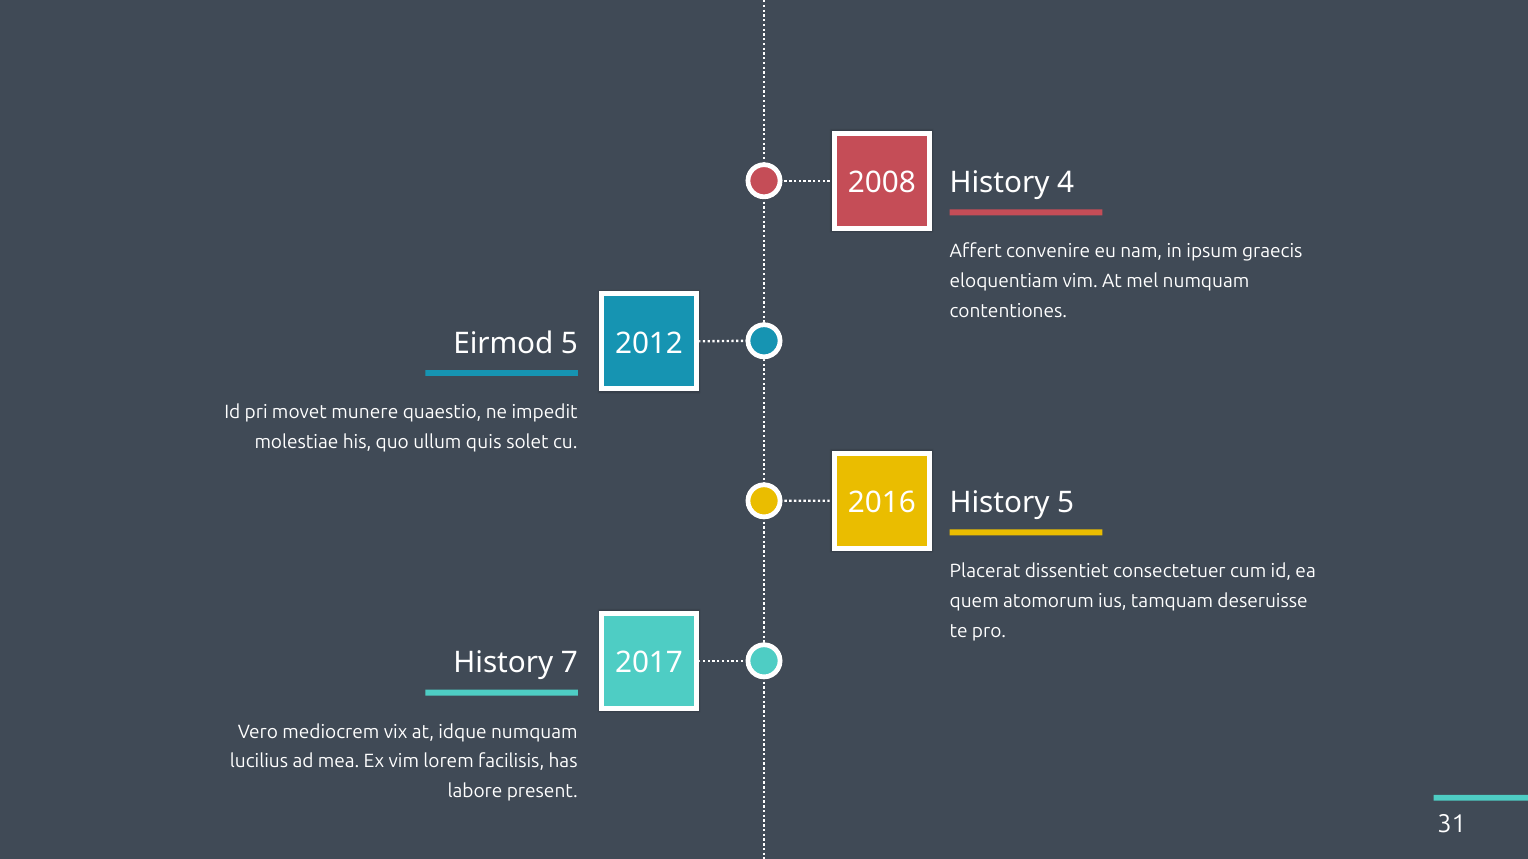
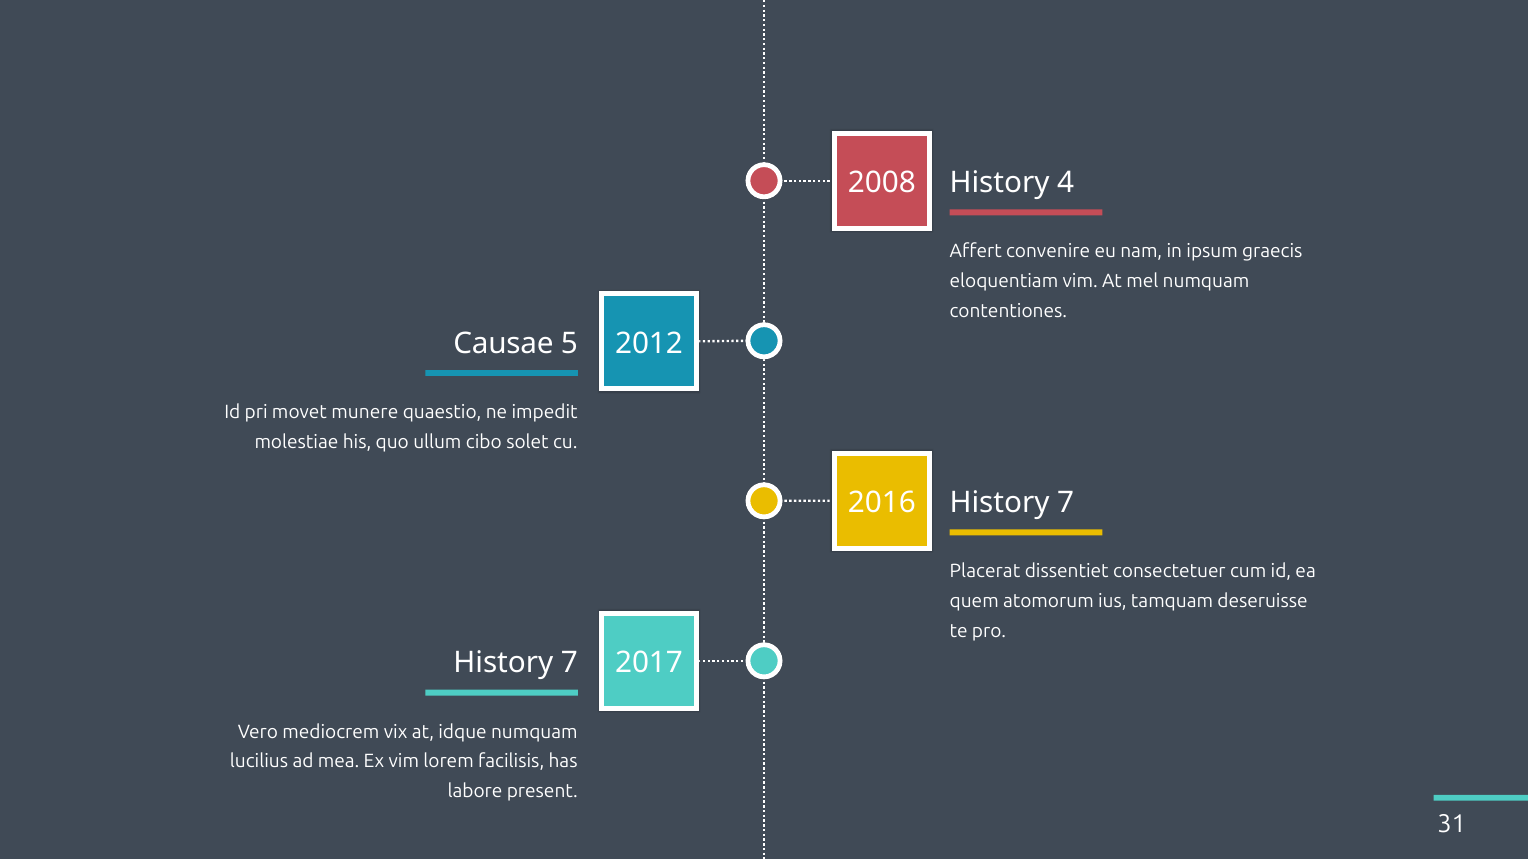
Eirmod: Eirmod -> Causae (504, 344)
quis: quis -> cibo (484, 442)
5: 5 -> 7 (1066, 503)
